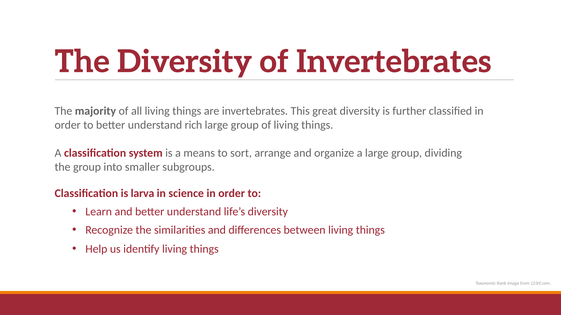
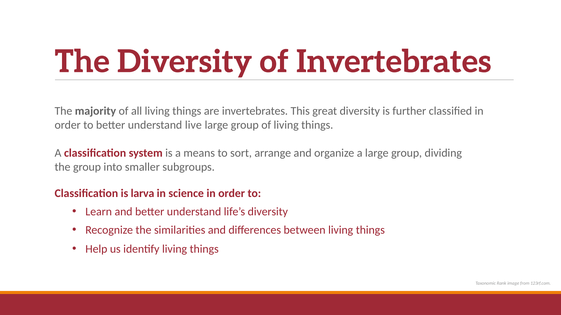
rich: rich -> live (193, 125)
